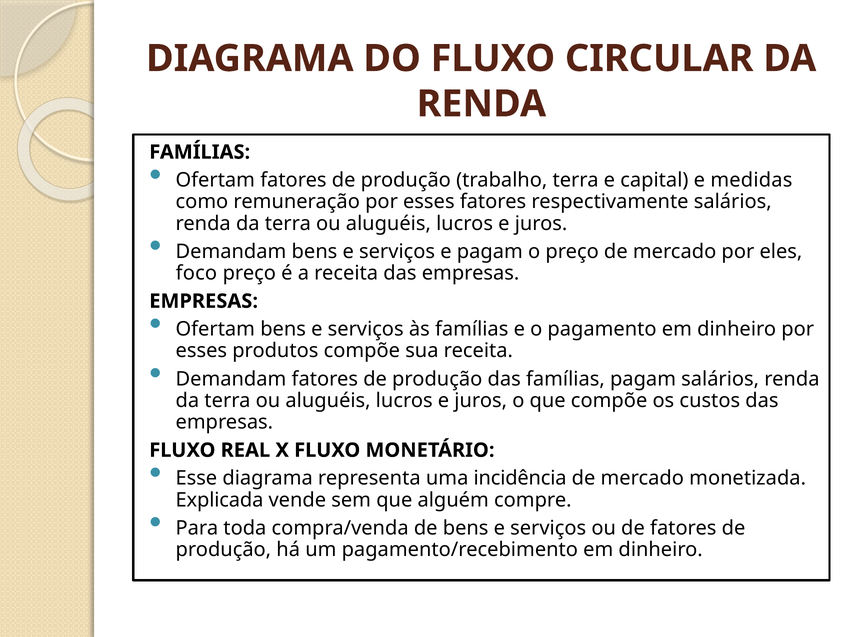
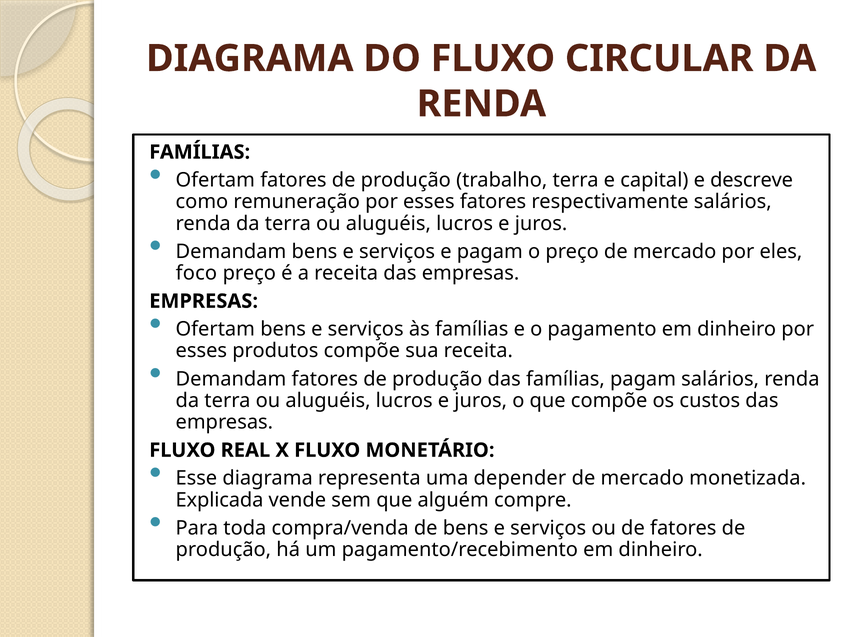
medidas: medidas -> descreve (752, 180)
incidência: incidência -> depender (520, 478)
